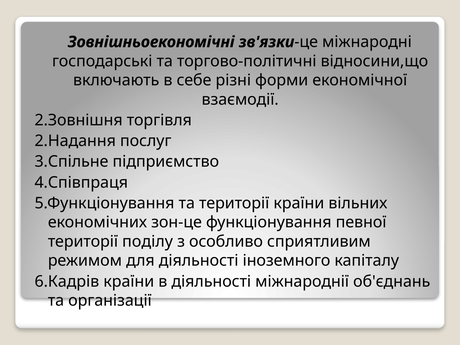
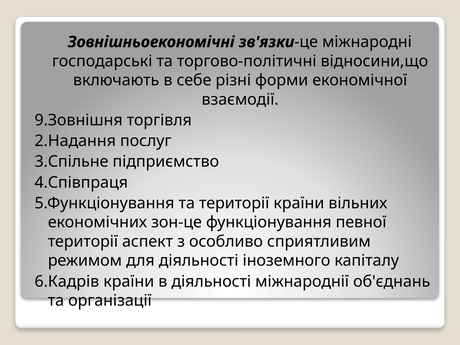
2.Зовнішня: 2.Зовнішня -> 9.Зовнішня (79, 120)
поділу: поділу -> аспект (148, 242)
